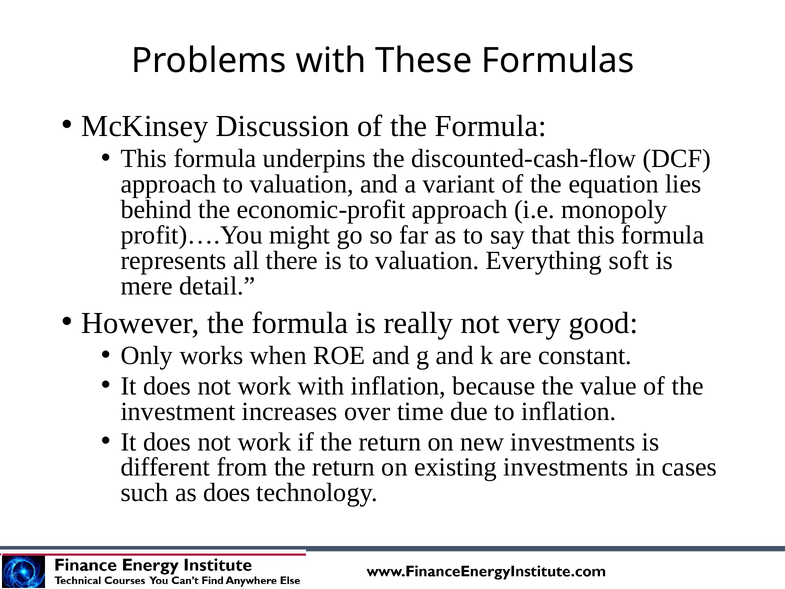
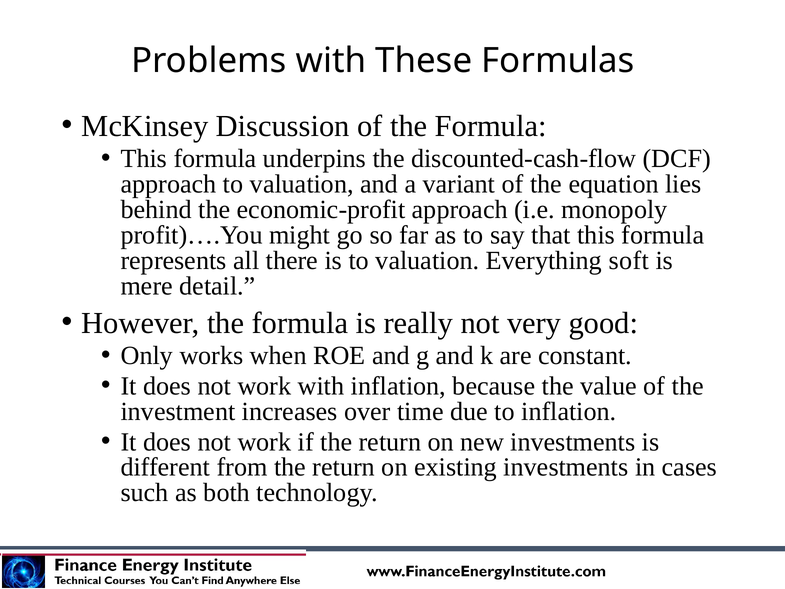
as does: does -> both (227, 493)
